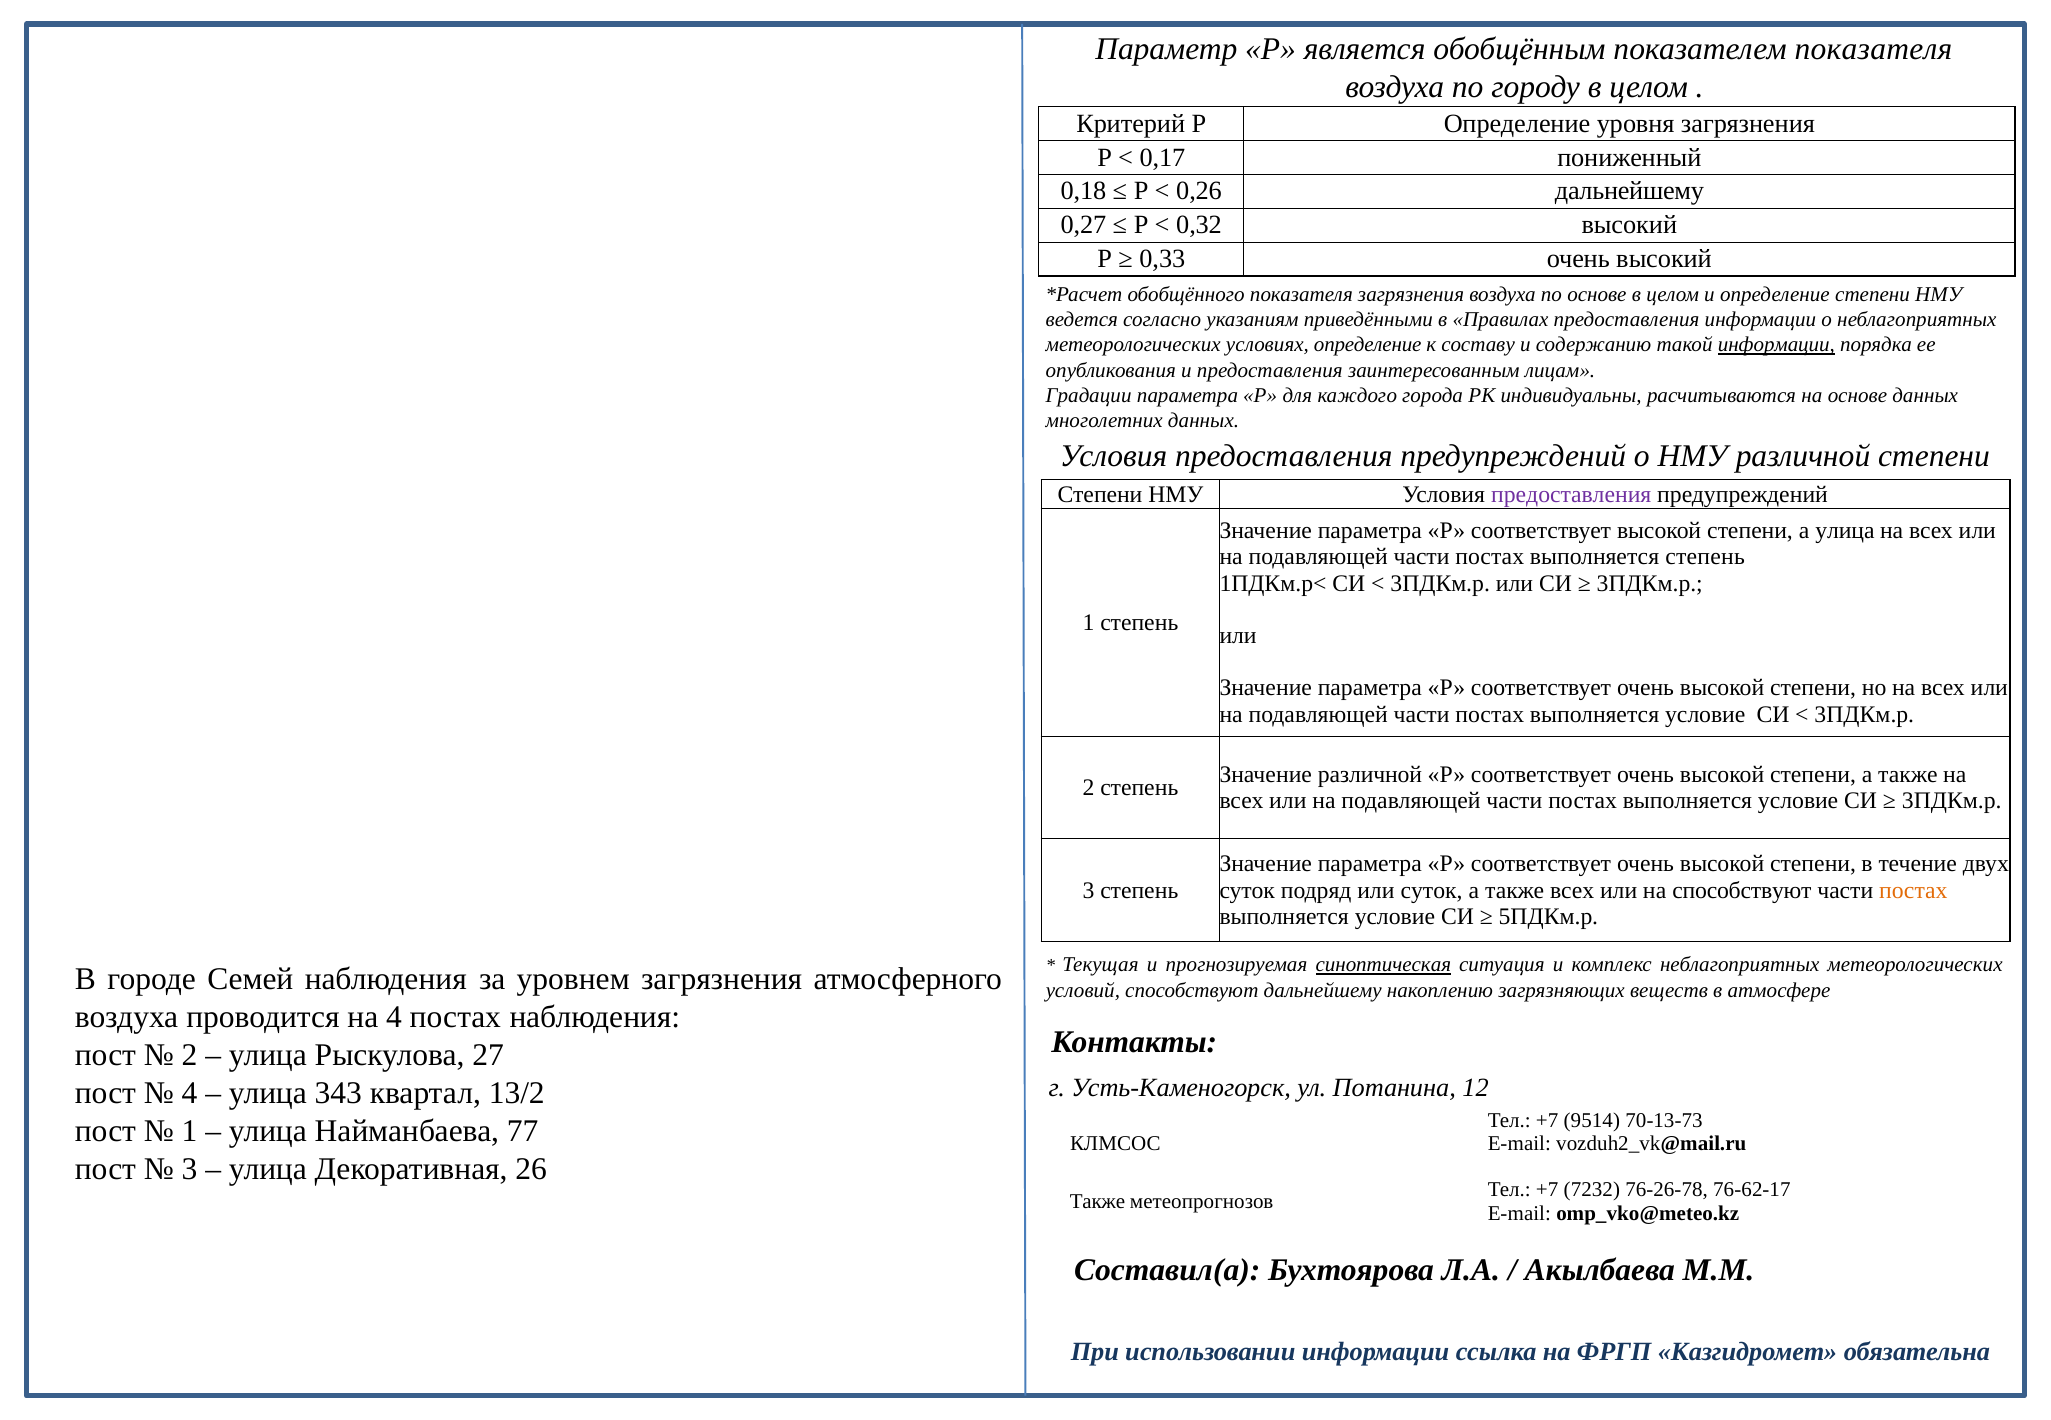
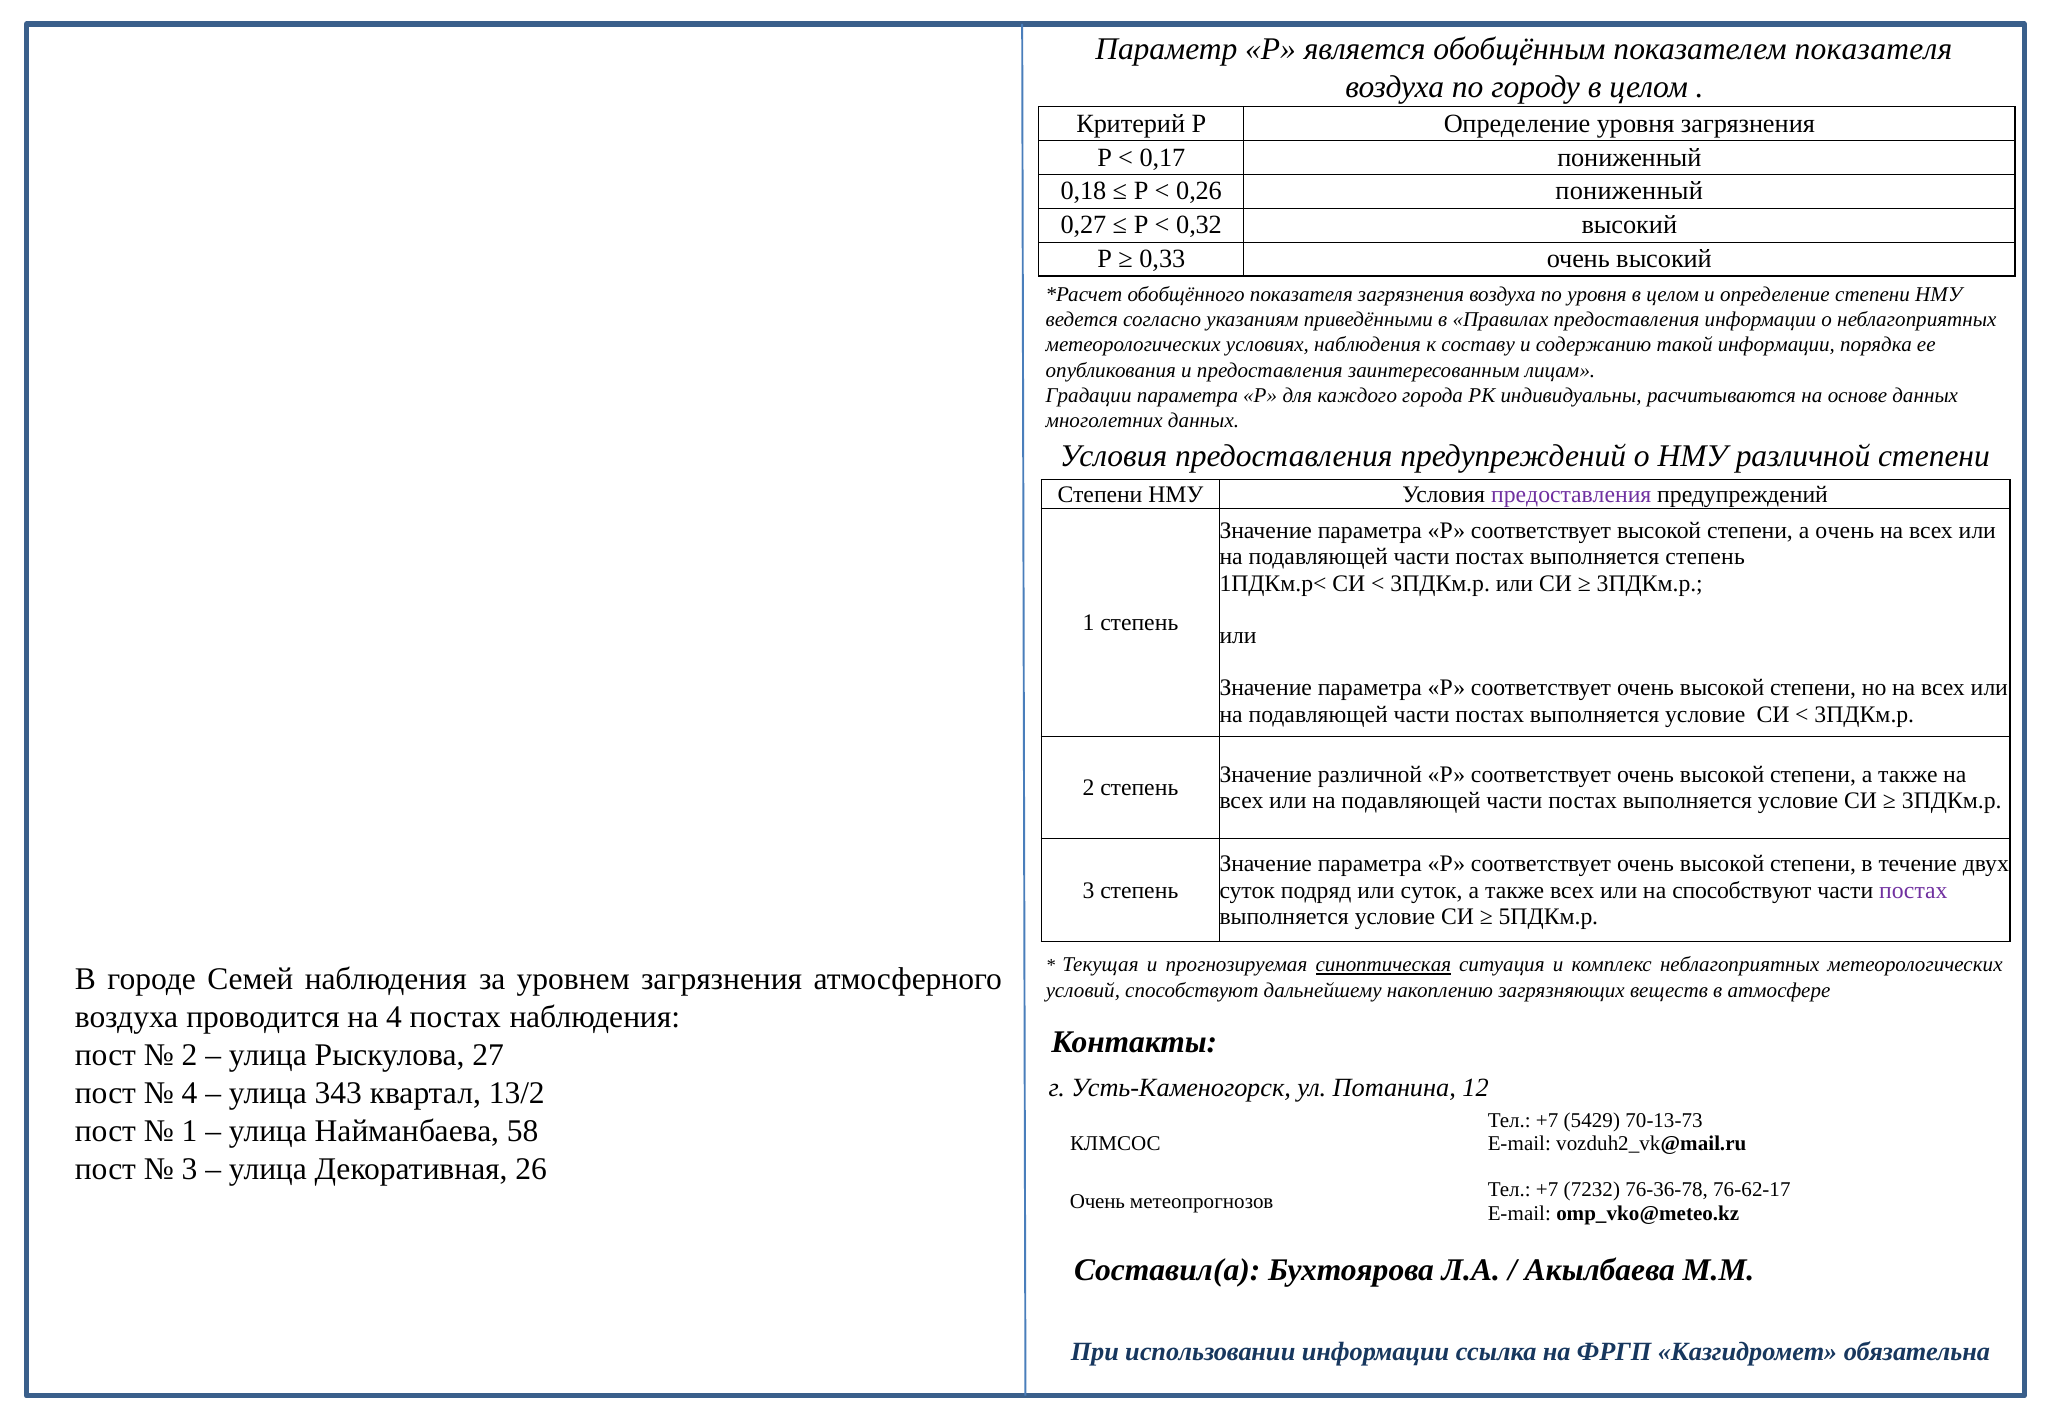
0,26 дальнейшему: дальнейшему -> пониженный (1629, 191)
по основе: основе -> уровня (1597, 295)
условиях определение: определение -> наблюдения (1368, 345)
информации underline: present -> none (1776, 345)
а улица: улица -> очень (1845, 531)
постах colour: orange -> purple (1913, 890)
9514: 9514 -> 5429 (1592, 1120)
77: 77 -> 58 (523, 1131)
76-26-78: 76-26-78 -> 76-36-78 (1667, 1190)
Также: Также -> Очень (1097, 1202)
